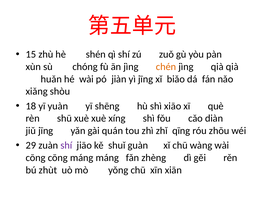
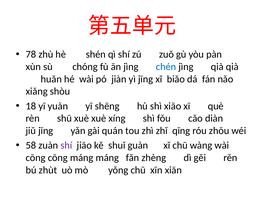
15: 15 -> 78 (31, 54)
chén colour: orange -> blue (166, 67)
29: 29 -> 58 (31, 145)
